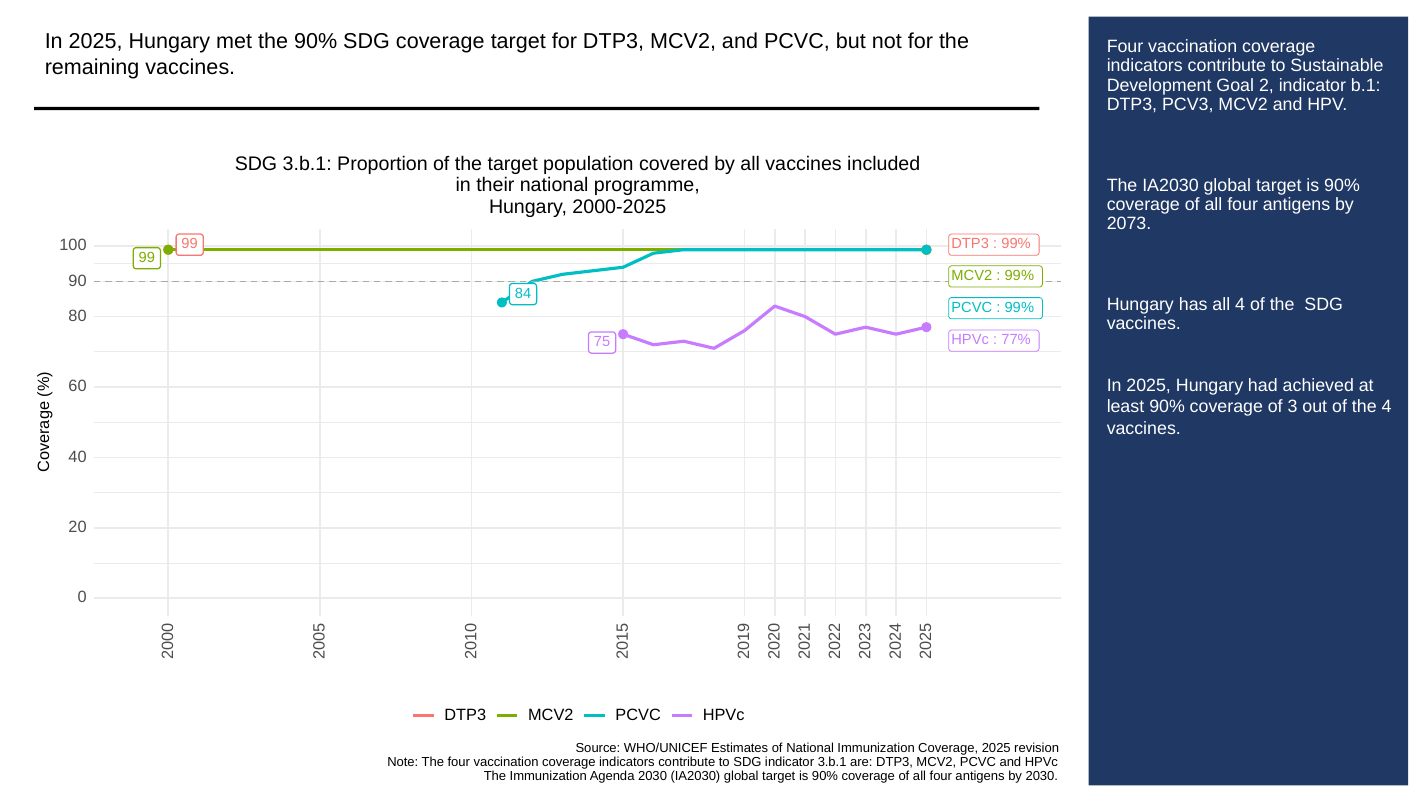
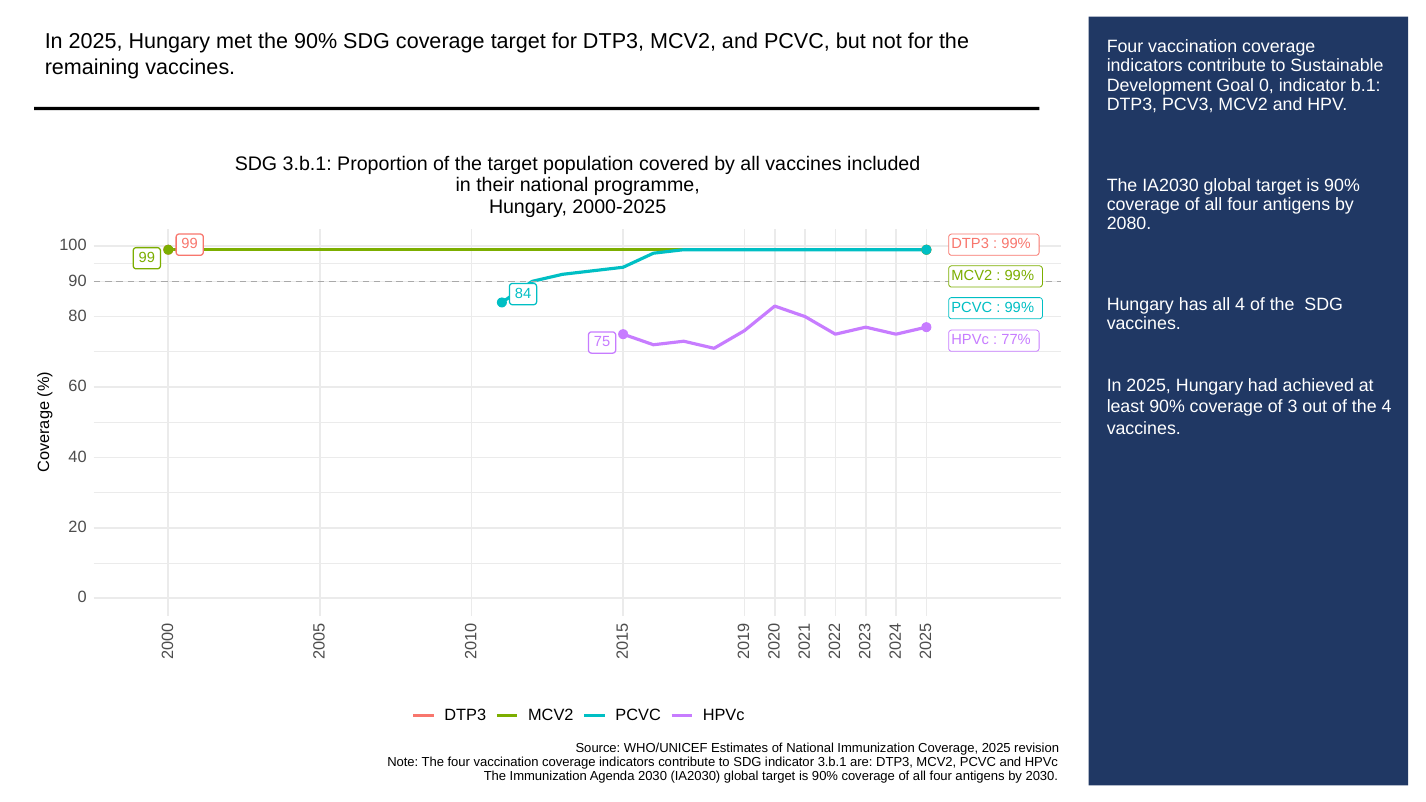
Goal 2: 2 -> 0 (1266, 85)
2073: 2073 -> 2080 (1129, 224)
